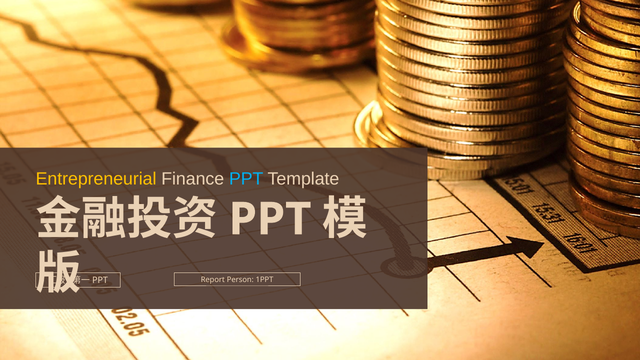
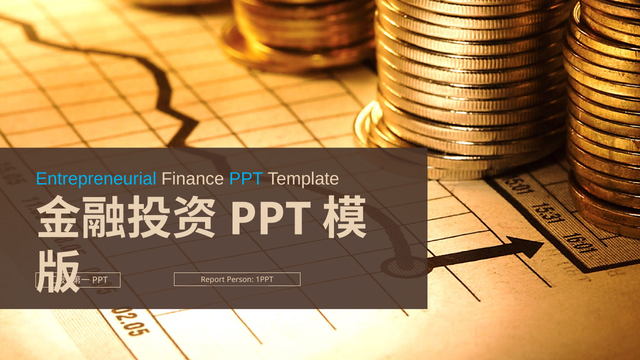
Entrepreneurial colour: yellow -> light blue (96, 179)
